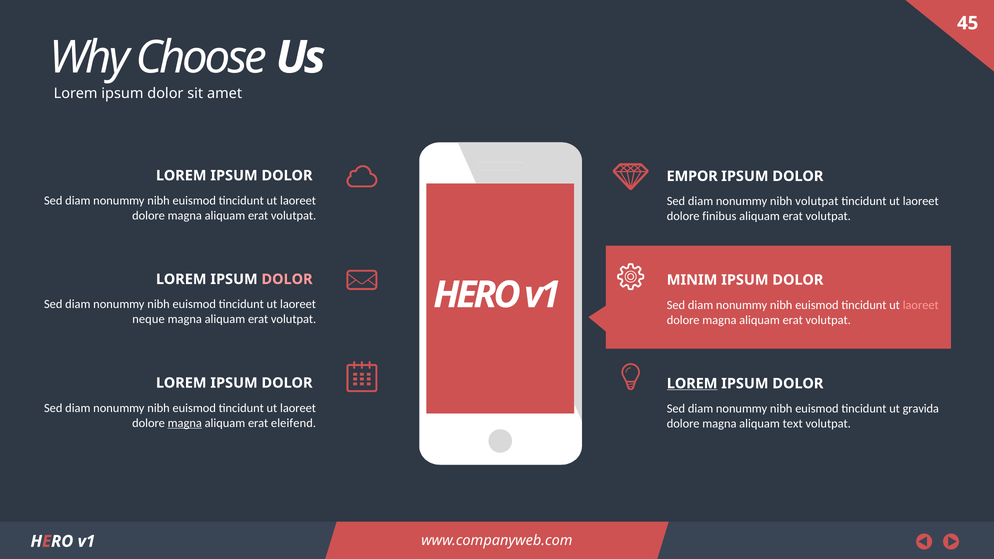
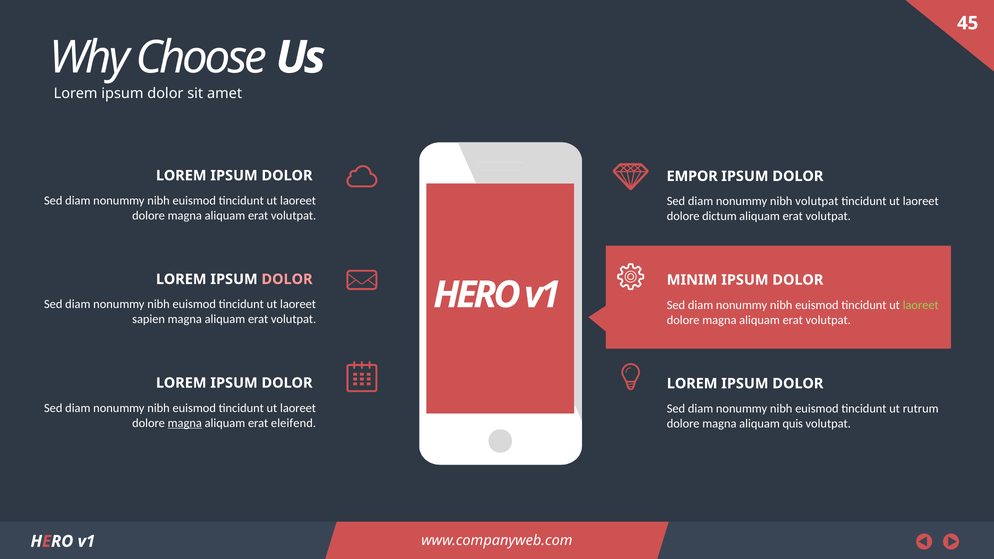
finibus: finibus -> dictum (719, 216)
laoreet colour: pink -> light green (921, 305)
neque: neque -> sapien (149, 319)
LOREM underline: present -> none (692, 384)
gravida: gravida -> rutrum (921, 409)
text: text -> quis (793, 424)
